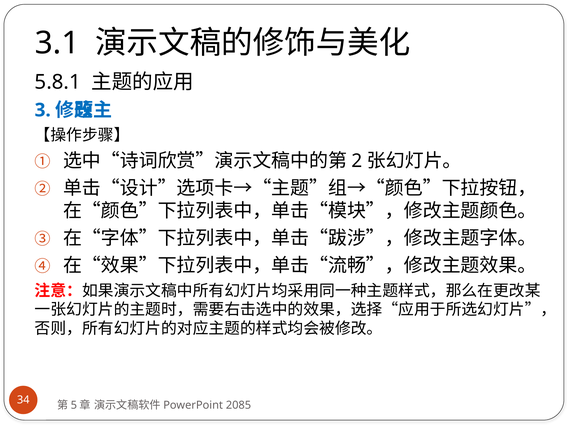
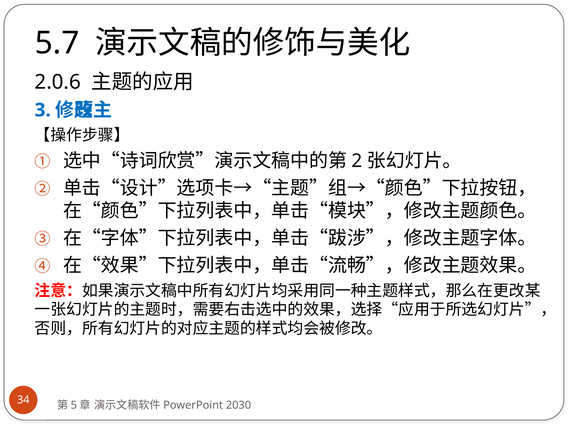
3.1: 3.1 -> 5.7 (57, 43)
5.8.1: 5.8.1 -> 2.0.6 (58, 82)
2085: 2085 -> 2030 (238, 405)
